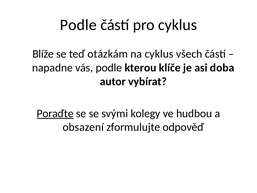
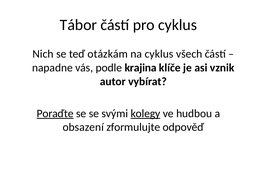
Podle: Podle -> Tábor (78, 25)
Blíže: Blíže -> Nich (43, 54)
kterou: kterou -> krajina (141, 68)
doba: doba -> vznik (222, 68)
kolegy underline: none -> present (145, 113)
